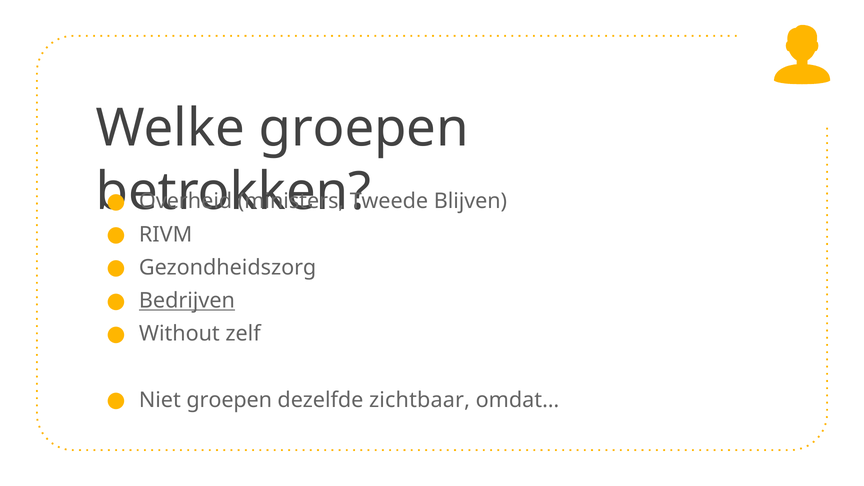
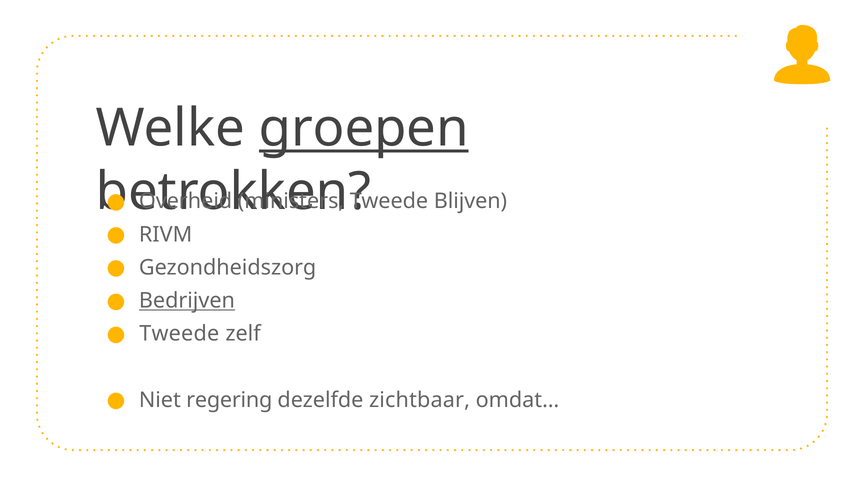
groepen underline: none -> present (364, 128)
Without: Without -> Tweede (179, 334)
Niet groepen: groepen -> regering (229, 400)
